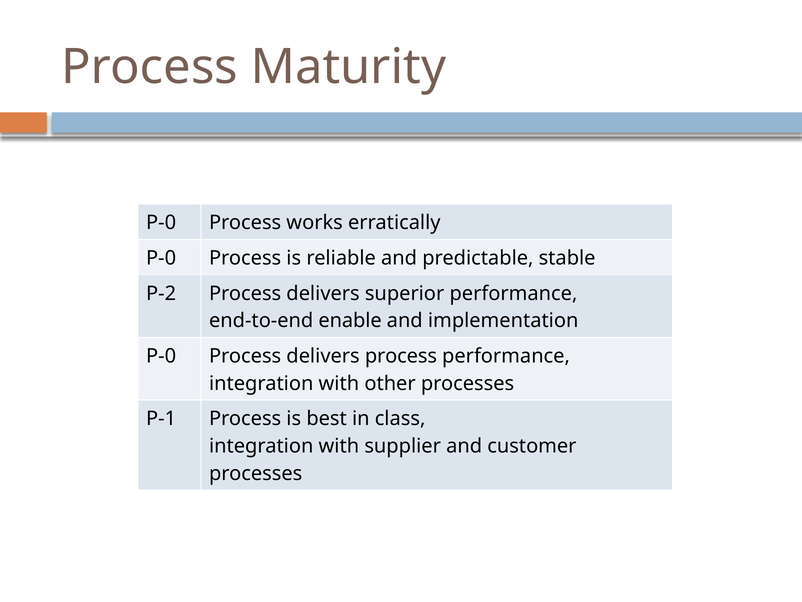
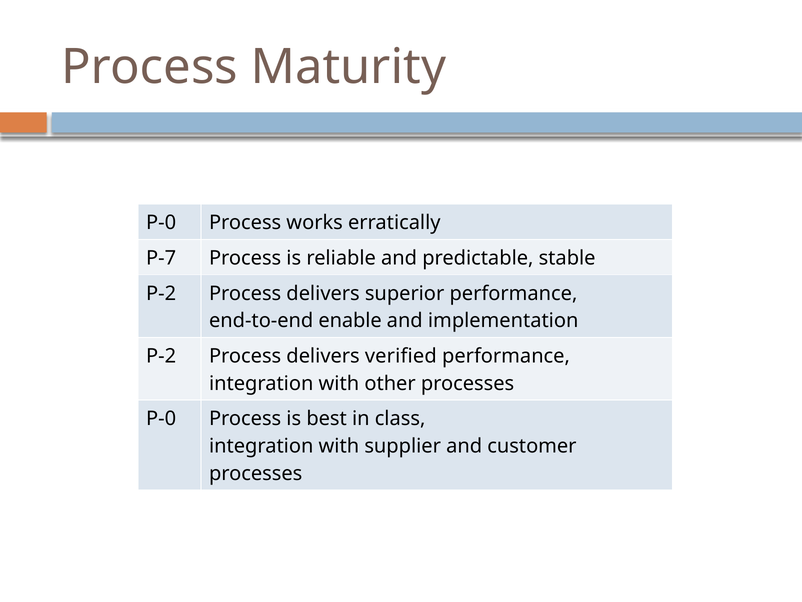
P-0: P-0 -> P-7 (161, 258)
P-0: P-0 -> P-2 (161, 356)
delivers process: process -> verified (401, 356)
P-1: P-1 -> P-0 (161, 419)
